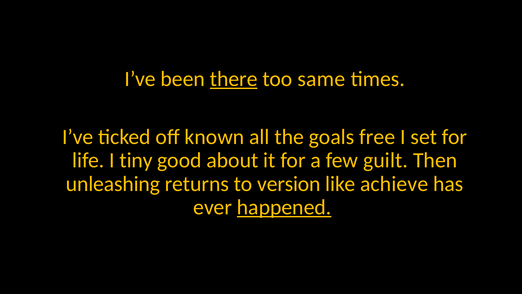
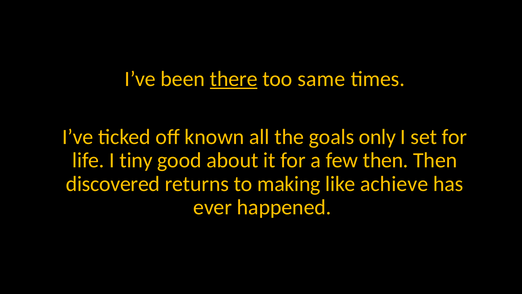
free: free -> only (377, 137)
few guilt: guilt -> then (386, 160)
unleashing: unleashing -> discovered (113, 184)
version: version -> making (289, 184)
happened underline: present -> none (284, 207)
